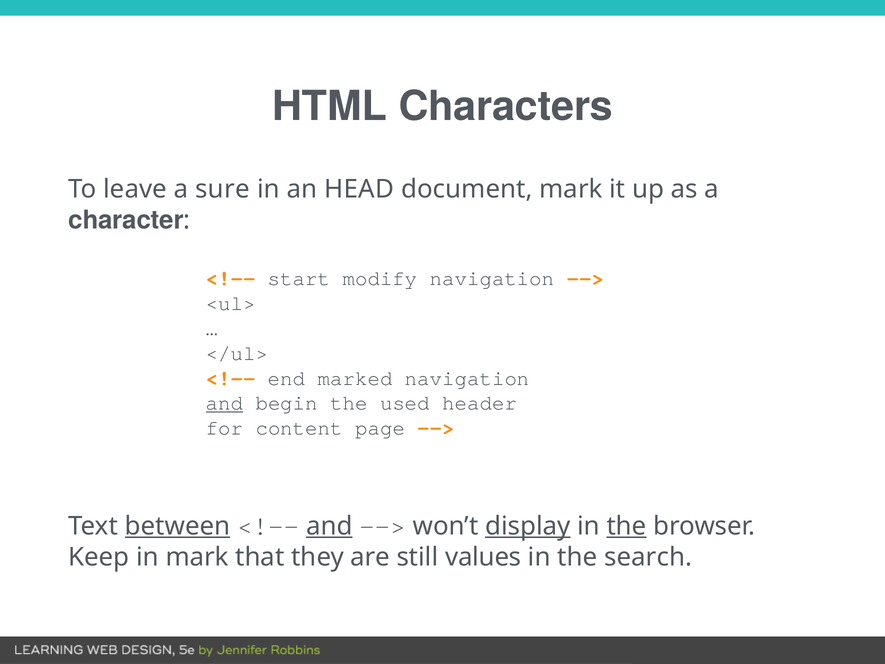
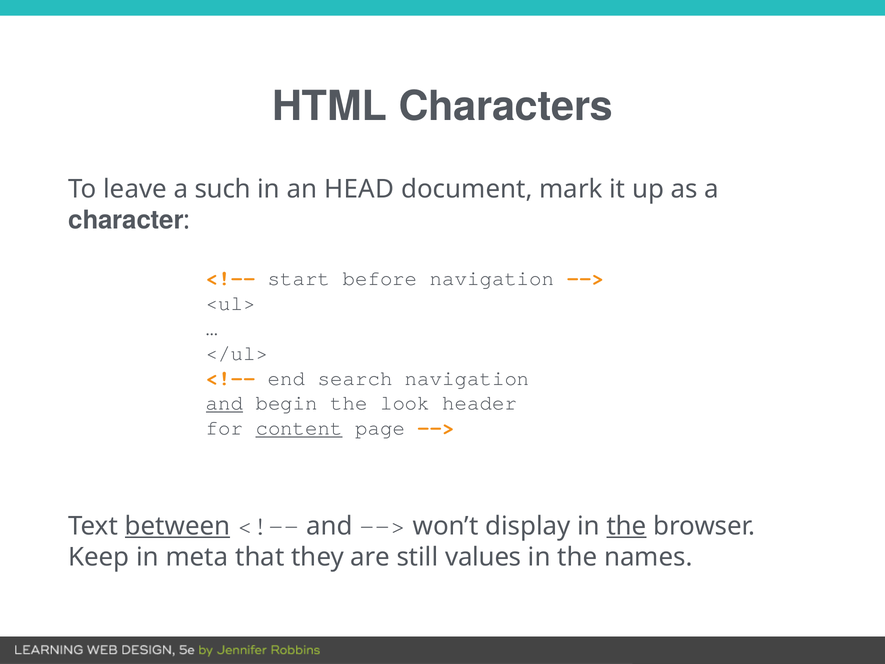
sure: sure -> such (223, 189)
modify: modify -> before (380, 278)
marked: marked -> search (355, 378)
used: used -> look (405, 403)
content underline: none -> present (299, 428)
and underline: present -> none (329, 526)
display underline: present -> none (528, 526)
in mark: mark -> meta (197, 557)
search: search -> names (648, 557)
